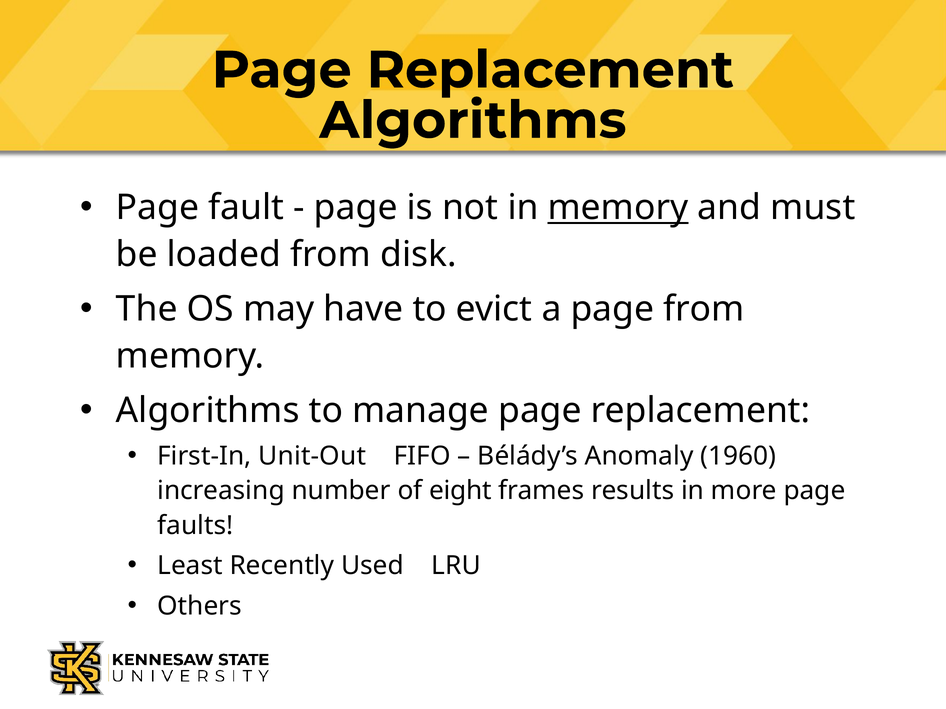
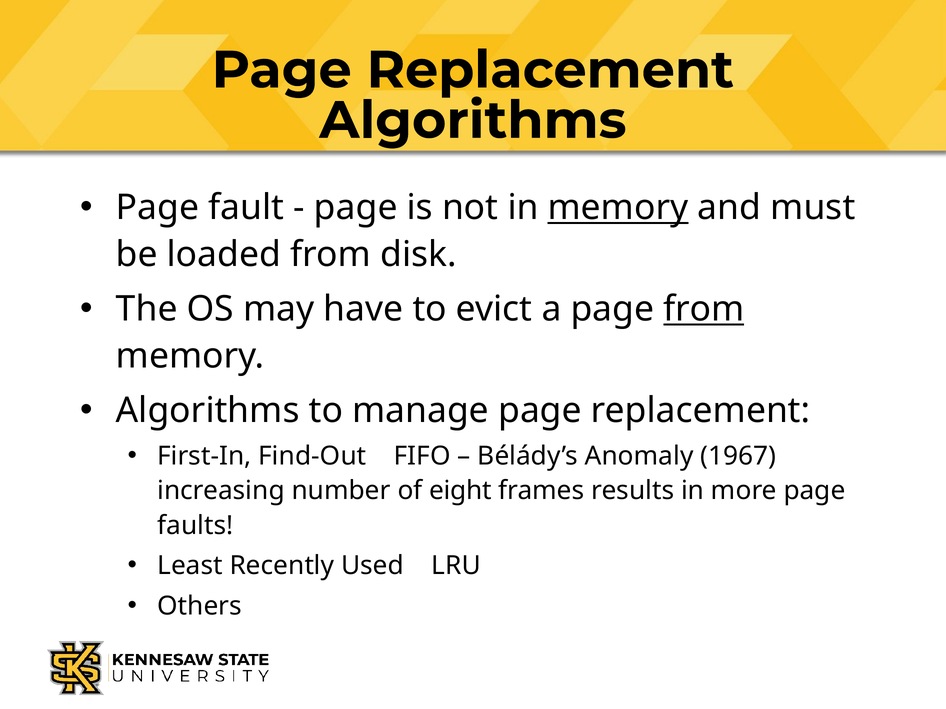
from underline: none -> present (704, 309)
Unit-Out: Unit-Out -> Find-Out (312, 456)
1960: 1960 -> 1967 (738, 456)
